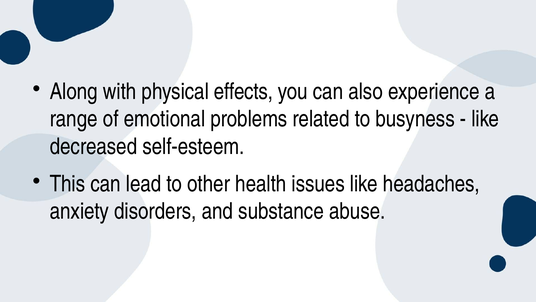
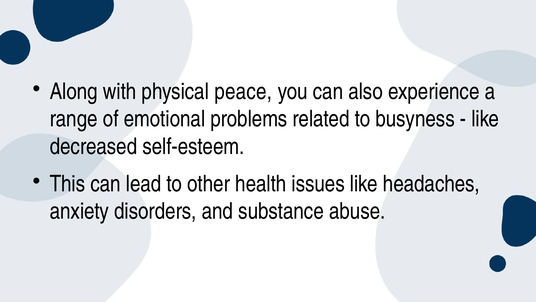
effects: effects -> peace (243, 91)
